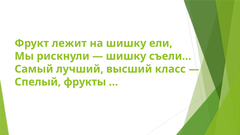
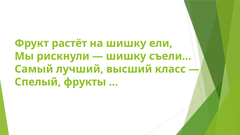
лежит: лежит -> растёт (69, 43)
